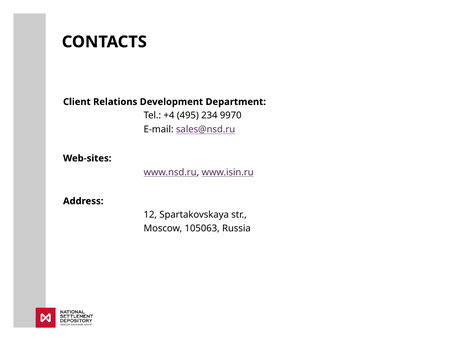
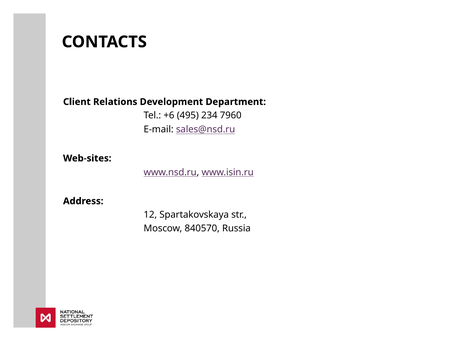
+4: +4 -> +6 (169, 116)
9970: 9970 -> 7960 (231, 116)
105063: 105063 -> 840570 (202, 229)
